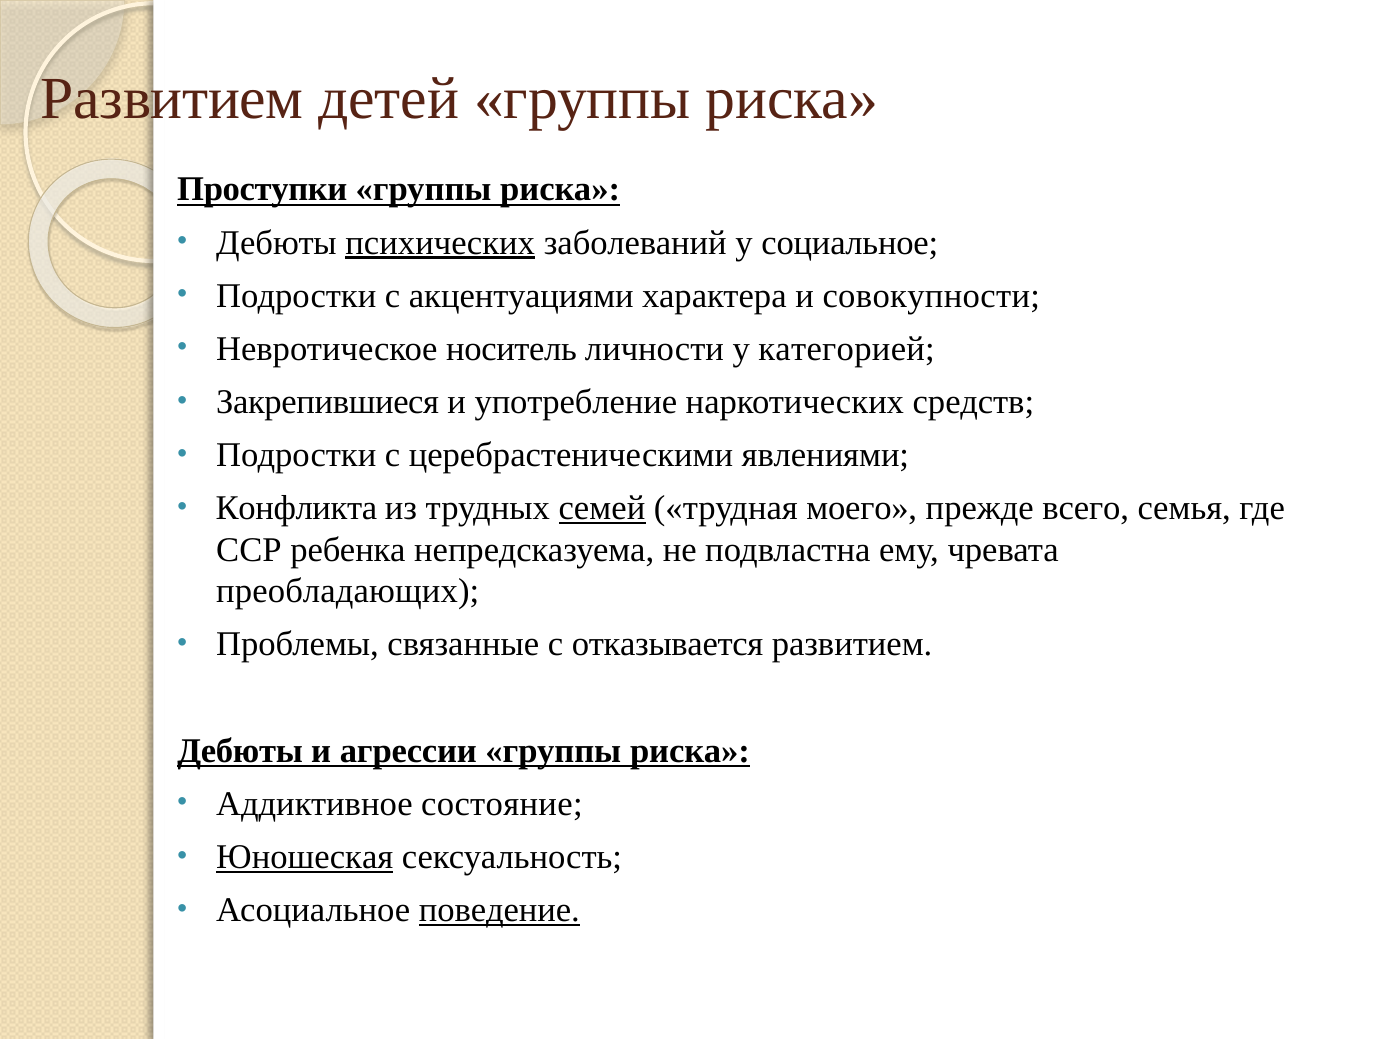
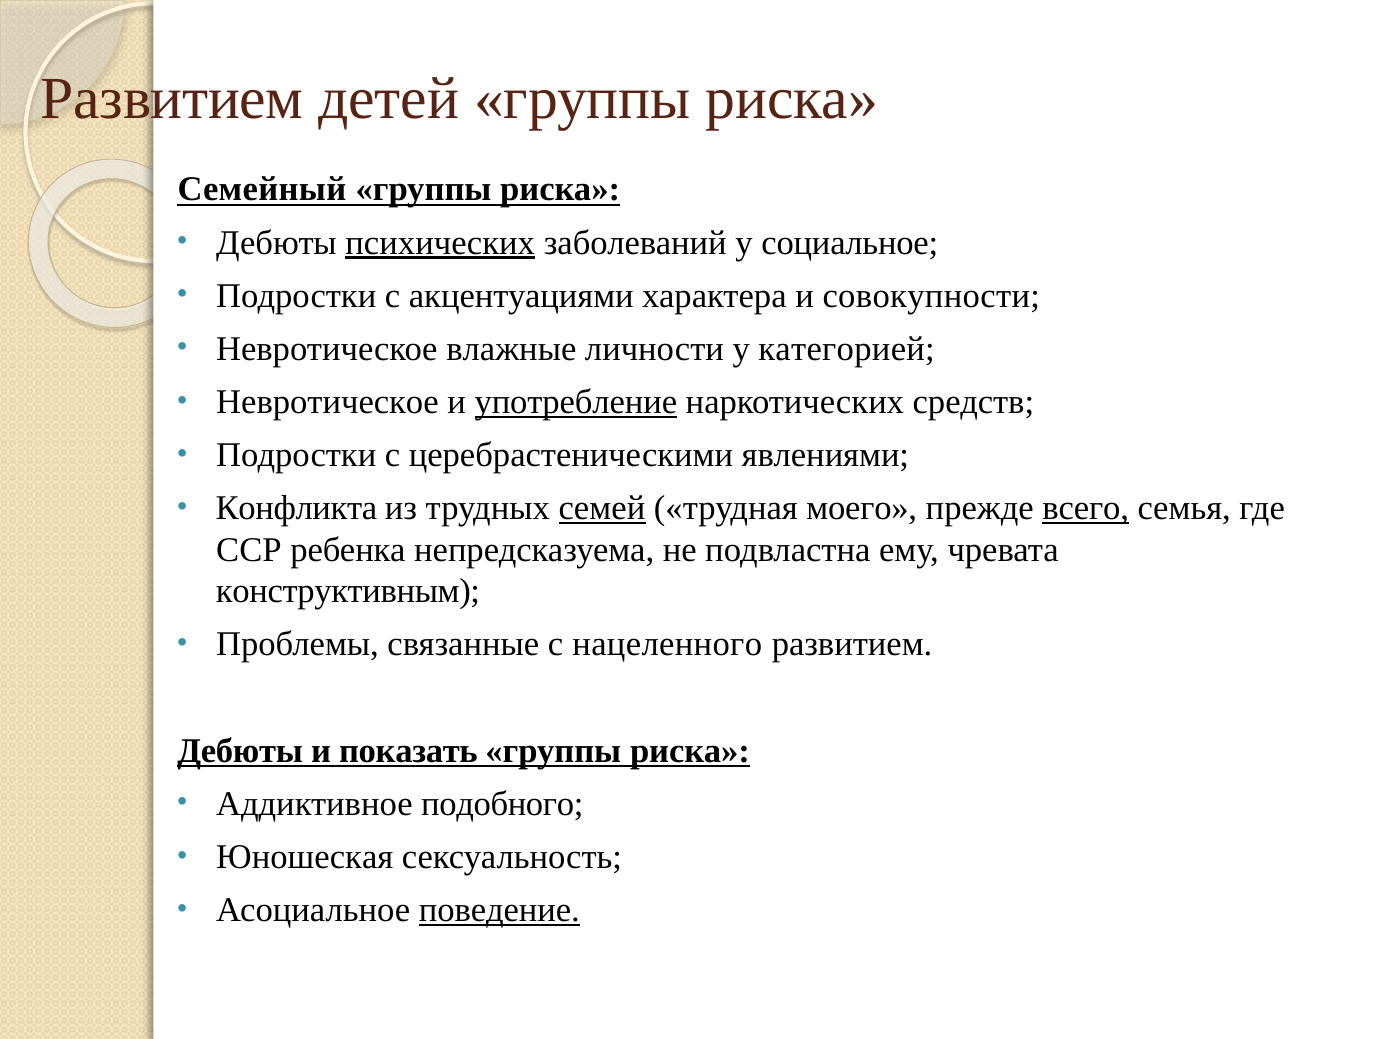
Проступки: Проступки -> Семейный (262, 189)
носитель: носитель -> влажные (511, 349)
Закрепившиеся: Закрепившиеся -> Невротическое (327, 402)
употребление underline: none -> present (576, 402)
всего underline: none -> present (1086, 508)
преобладающих: преобладающих -> конструктивным (348, 591)
отказывается: отказывается -> нацеленного (667, 644)
агрессии: агрессии -> показать (408, 751)
состояние: состояние -> подобного (502, 804)
Юношеская underline: present -> none (305, 857)
